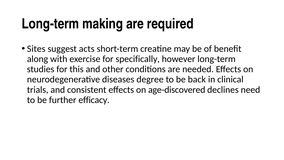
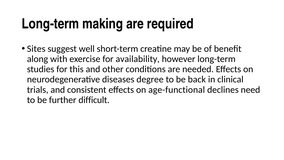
acts: acts -> well (87, 49)
specifically: specifically -> availability (138, 59)
age-discovered: age-discovered -> age-functional (177, 90)
efficacy: efficacy -> difficult (94, 100)
